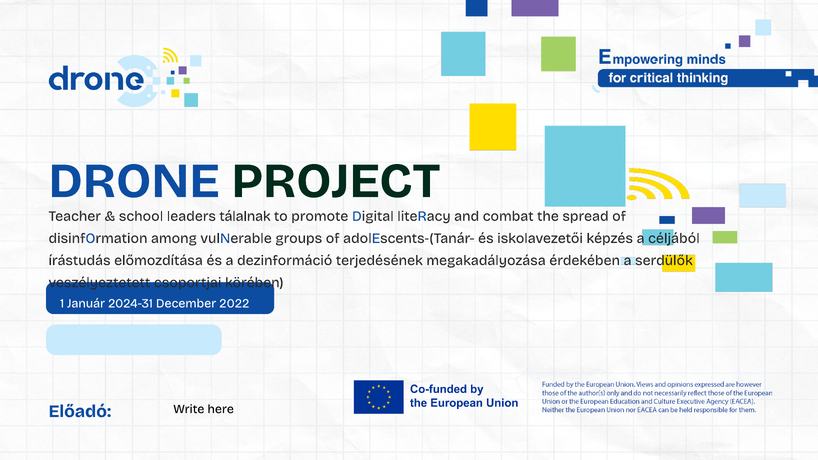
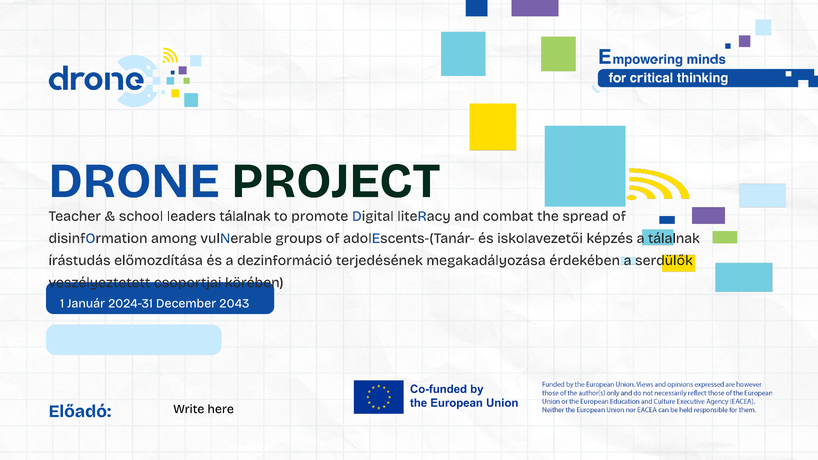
a céljából: céljából -> tálalnak (674, 238)
2022: 2022 -> 2043 (234, 303)
